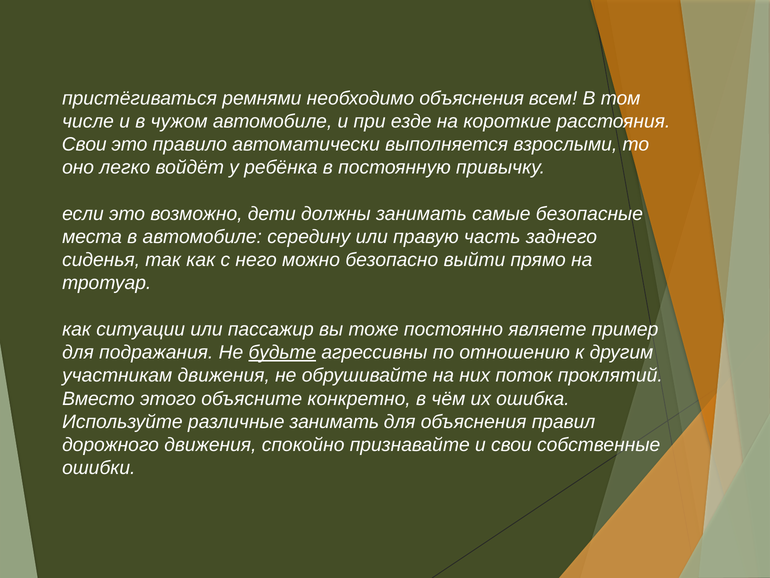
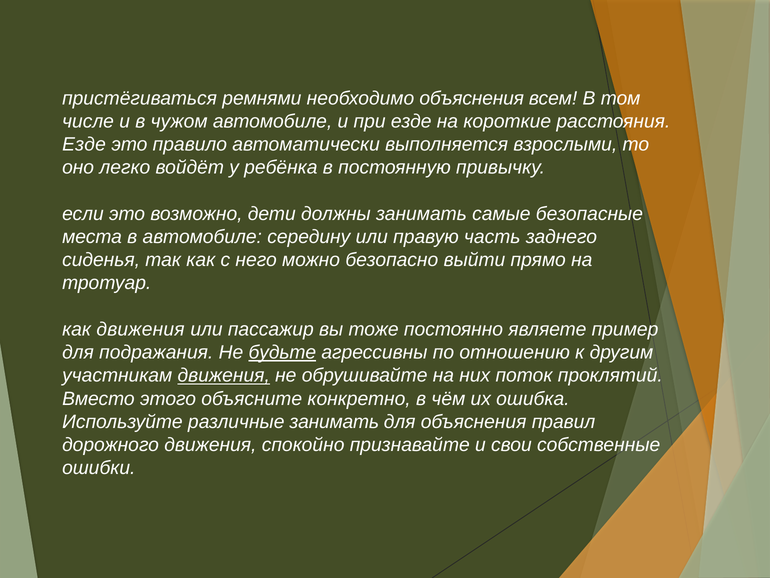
Свои: Свои -> Езде (84, 144)
как ситуации: ситуации -> движения (141, 329)
движения underline: none -> present (224, 375)
